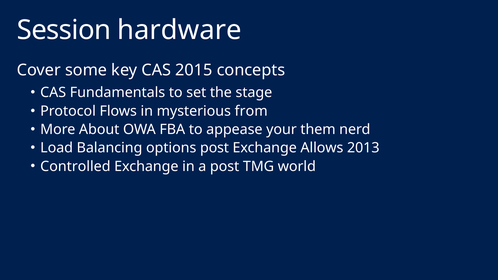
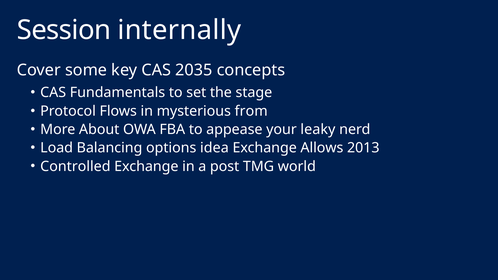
hardware: hardware -> internally (179, 30)
2015: 2015 -> 2035 (194, 70)
them: them -> leaky (318, 129)
options post: post -> idea (214, 148)
